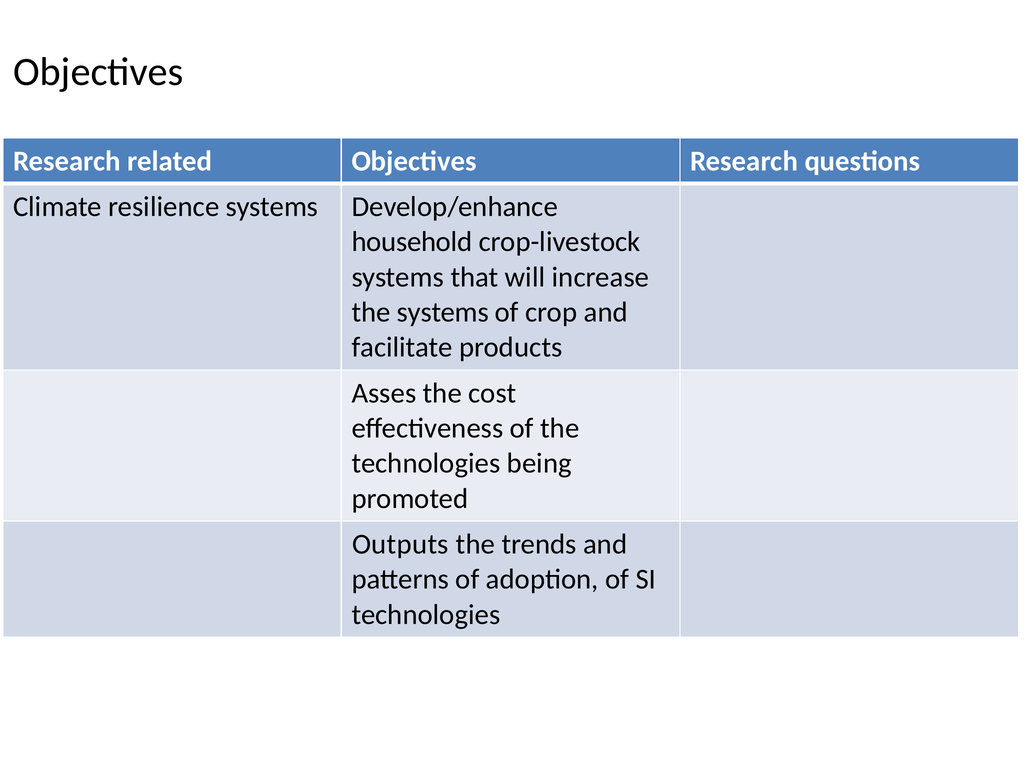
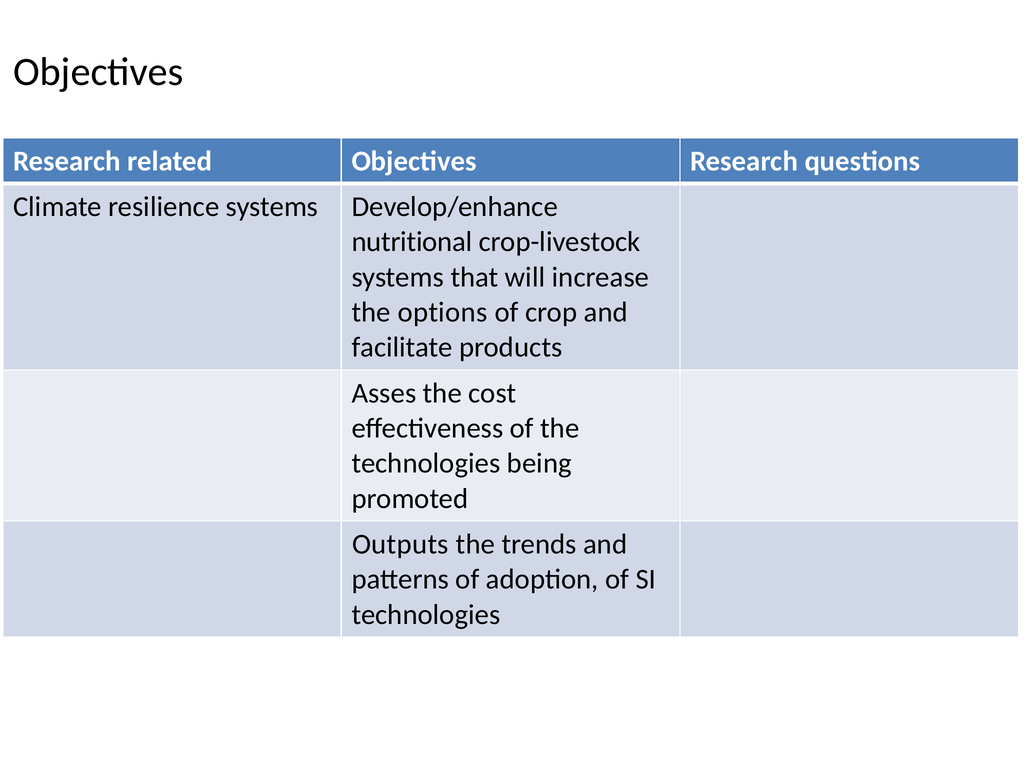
household: household -> nutritional (412, 242)
the systems: systems -> options (443, 312)
